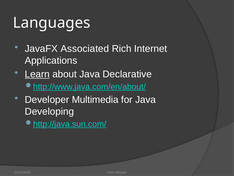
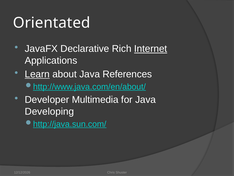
Languages: Languages -> Orientated (52, 23)
Associated: Associated -> Declarative (85, 49)
Internet underline: none -> present (151, 49)
Declarative: Declarative -> References (127, 74)
